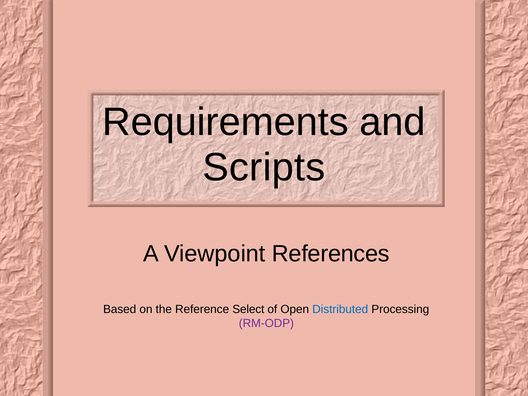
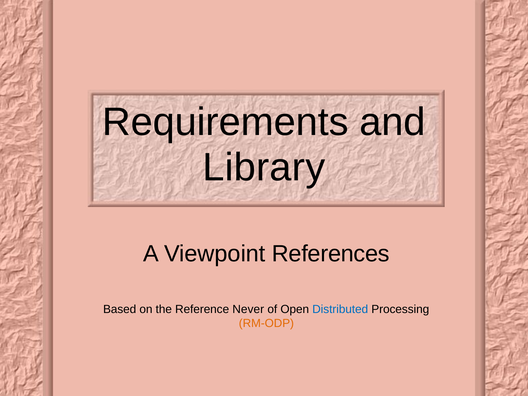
Scripts: Scripts -> Library (264, 167)
Select: Select -> Never (248, 309)
RM-ODP colour: purple -> orange (266, 323)
